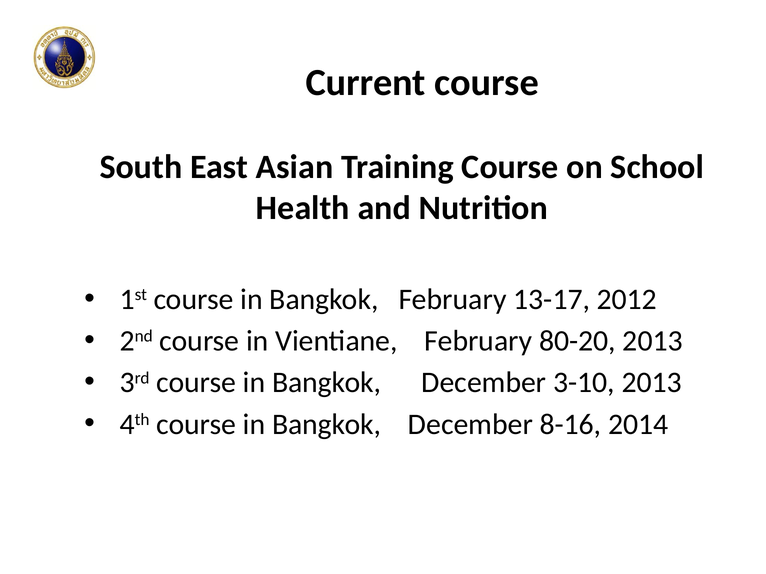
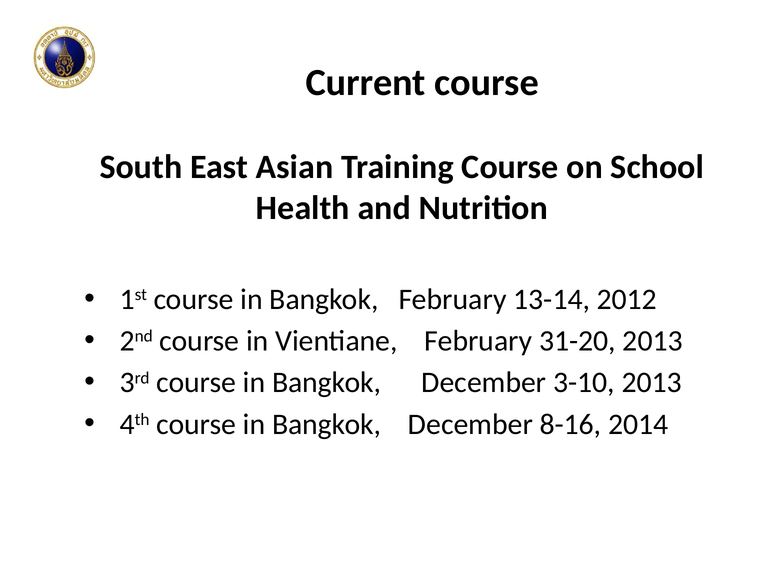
13-17: 13-17 -> 13-14 (552, 300)
80-20: 80-20 -> 31-20 (577, 341)
